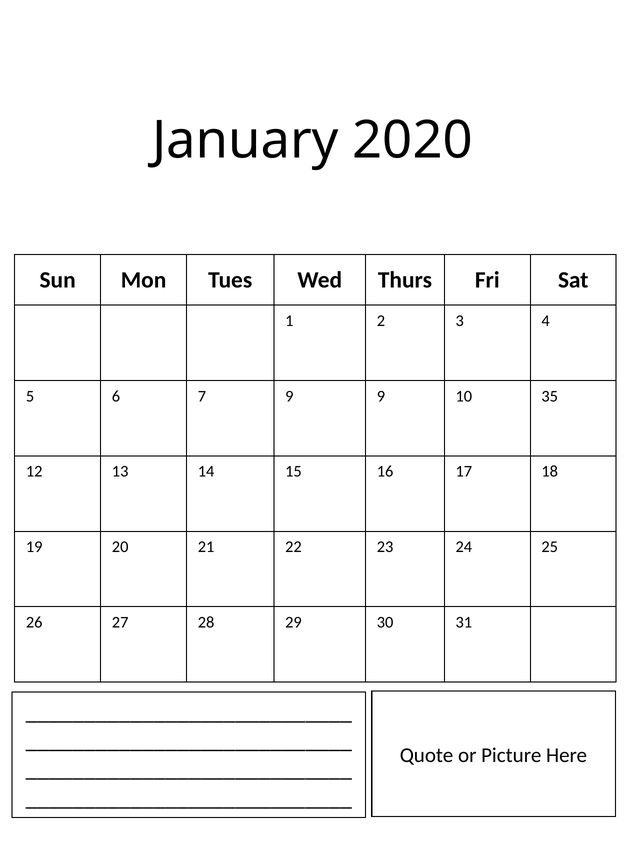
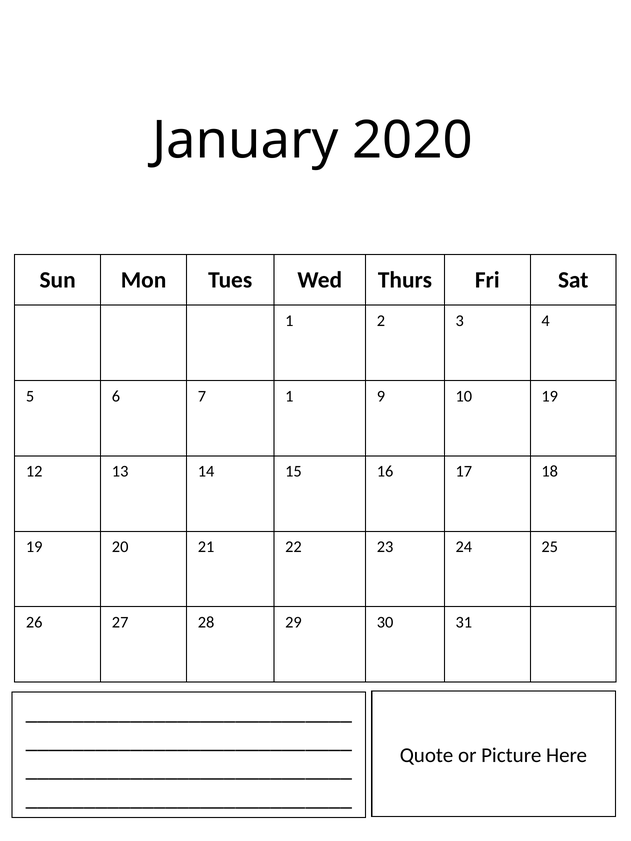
7 9: 9 -> 1 (289, 396)
10 35: 35 -> 19 (550, 396)
